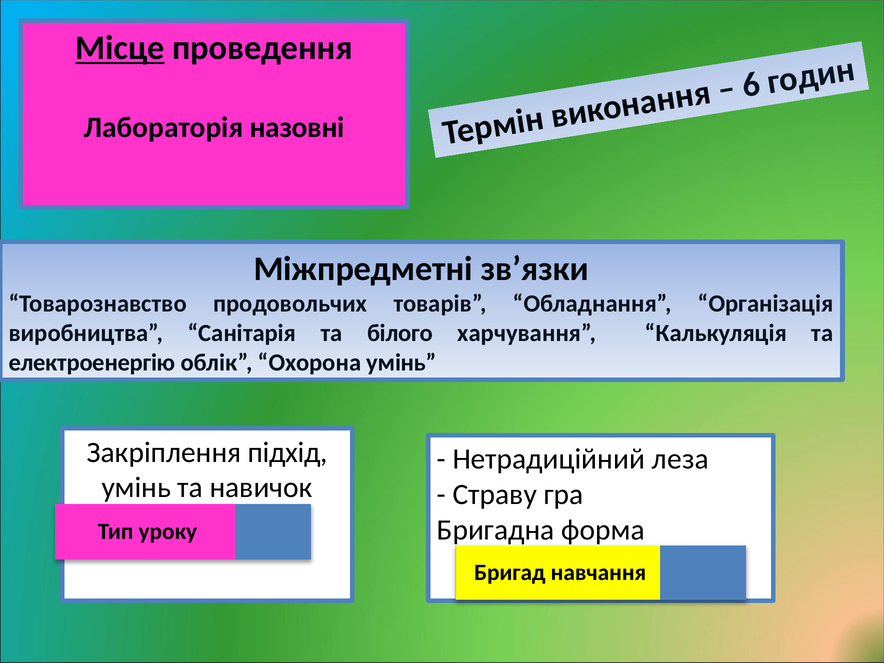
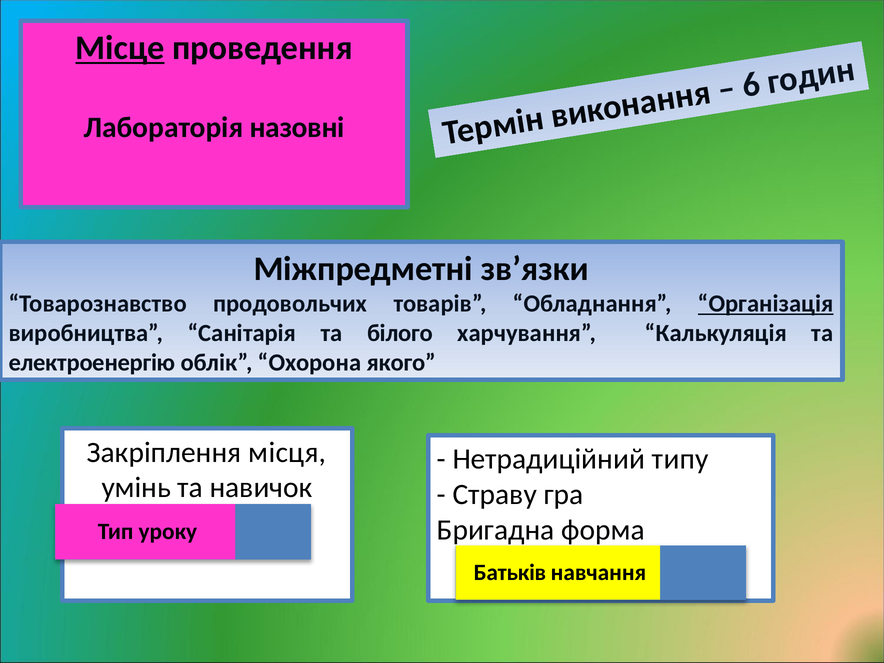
Організація underline: none -> present (766, 304)
Охорона умінь: умінь -> якого (401, 363)
підхід: підхід -> місця (287, 452)
леза: леза -> типу (680, 459)
Бригад: Бригад -> Батьків (510, 573)
